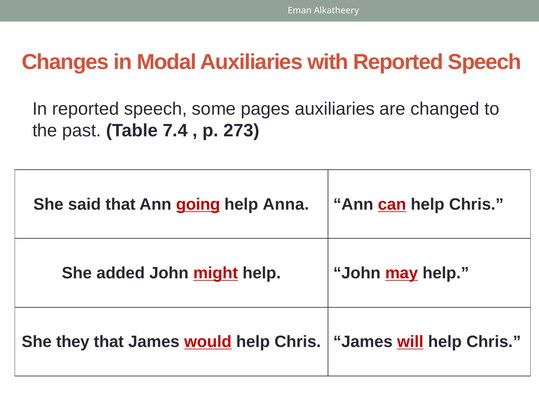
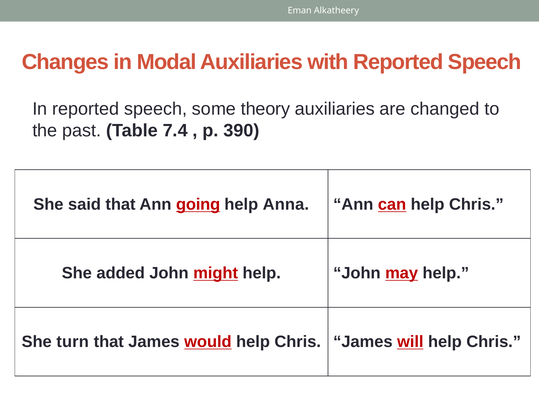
pages: pages -> theory (265, 109)
273: 273 -> 390 (242, 131)
they: they -> turn (73, 342)
